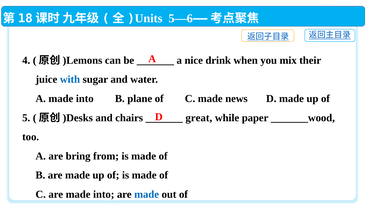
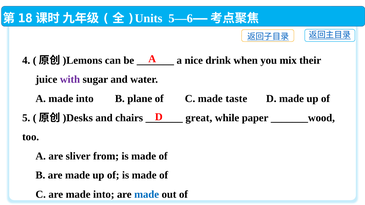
with colour: blue -> purple (70, 80)
news: news -> taste (236, 99)
bring: bring -> sliver (78, 156)
